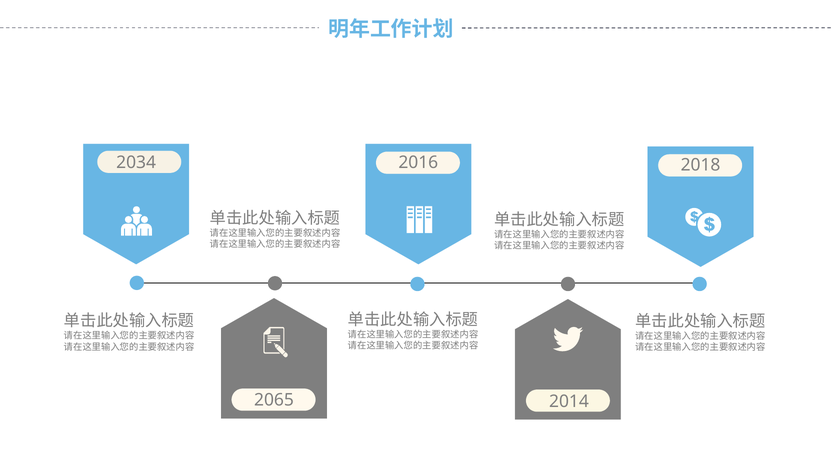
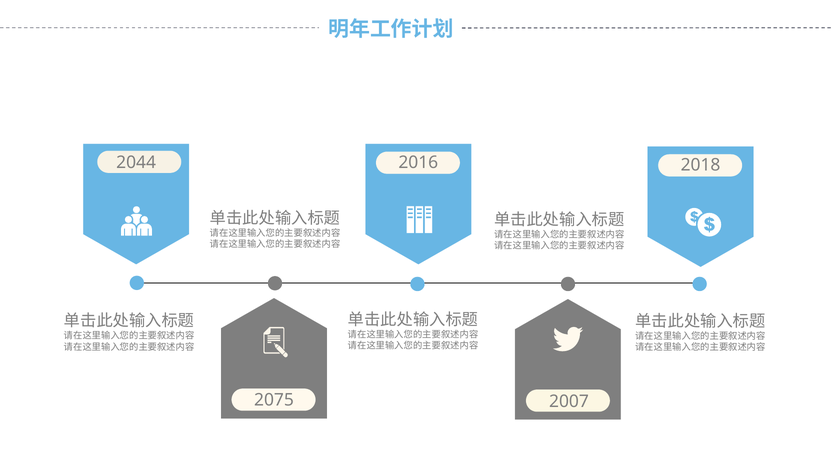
2034: 2034 -> 2044 (136, 163)
2065: 2065 -> 2075 (274, 400)
2014: 2014 -> 2007 (569, 402)
